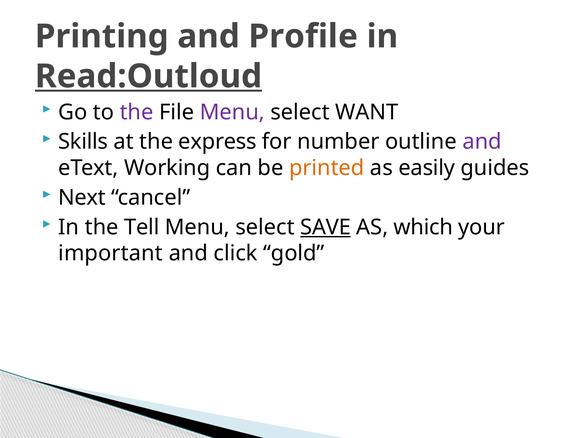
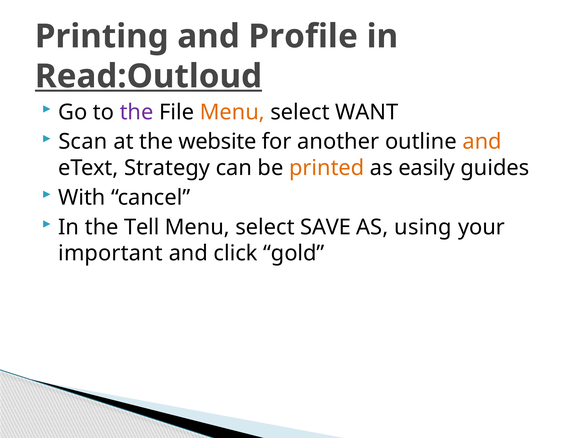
Menu colour: purple -> orange (232, 112)
Skills: Skills -> Scan (83, 141)
express: express -> website (217, 141)
number: number -> another (338, 141)
and colour: purple -> orange (482, 141)
Working: Working -> Strategy (167, 168)
Next: Next -> With (82, 197)
SAVE underline: present -> none (326, 227)
which: which -> using (423, 227)
